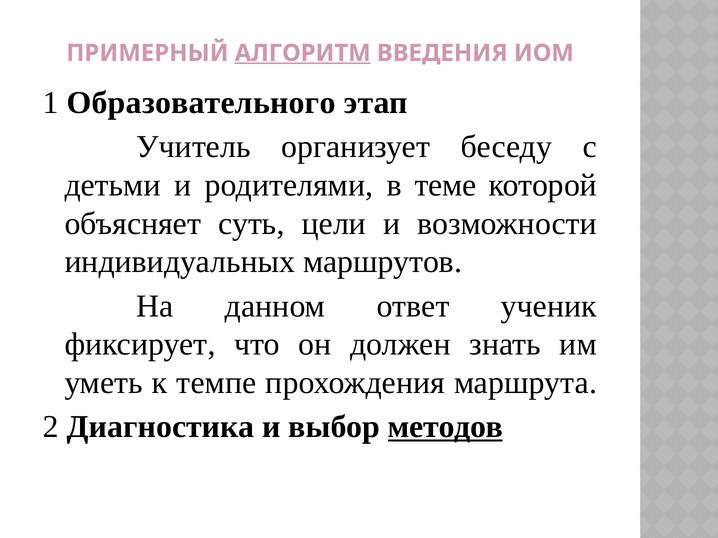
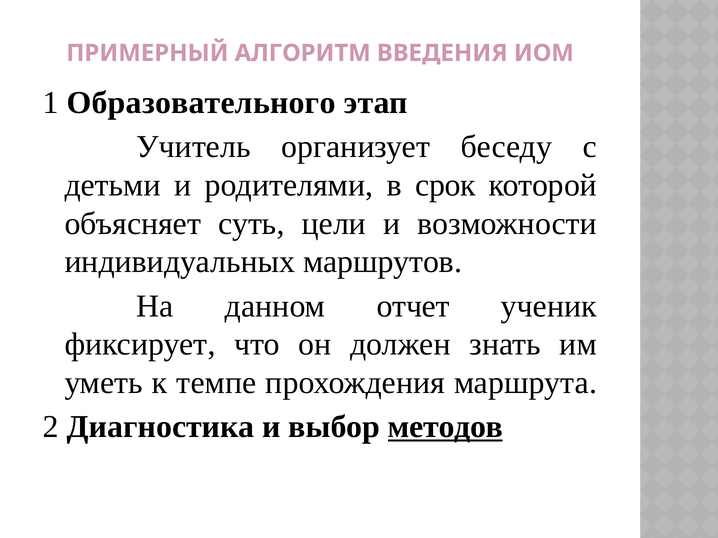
АЛГОРИТМ underline: present -> none (303, 53)
теме: теме -> срок (446, 185)
ответ: ответ -> отчет (413, 306)
